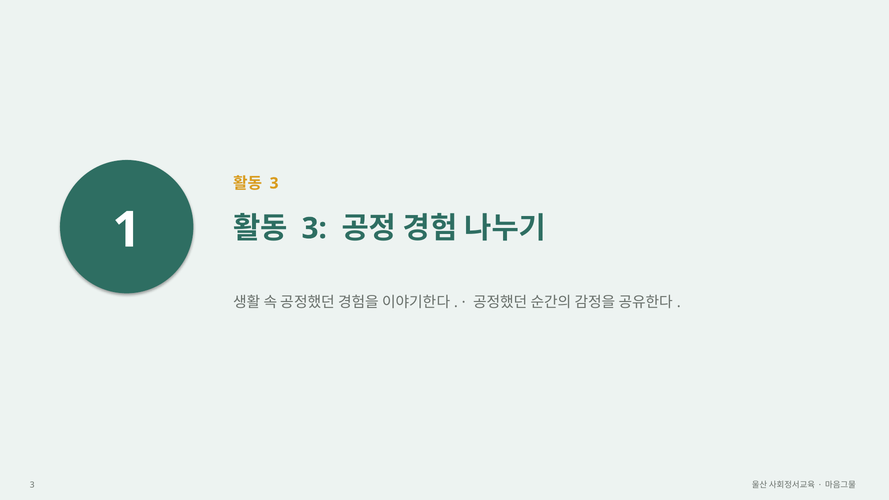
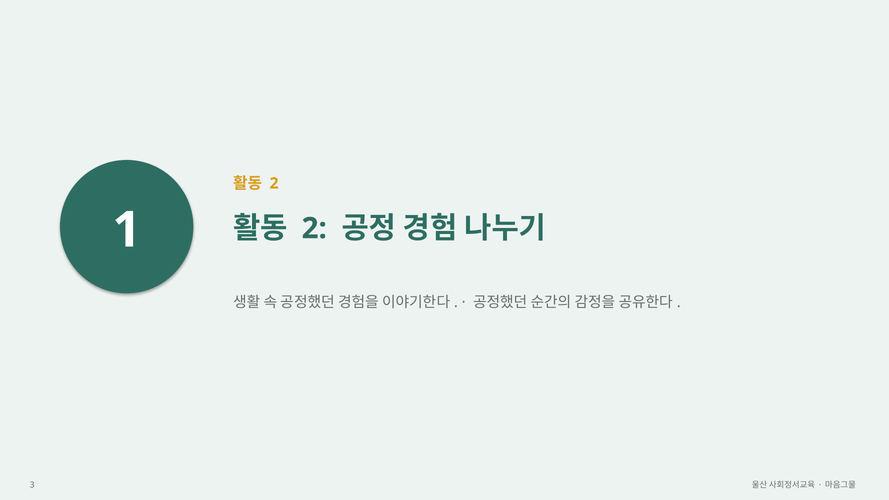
3: 3 -> 2 (274, 183)
3: 3 -> 2 (314, 228)
